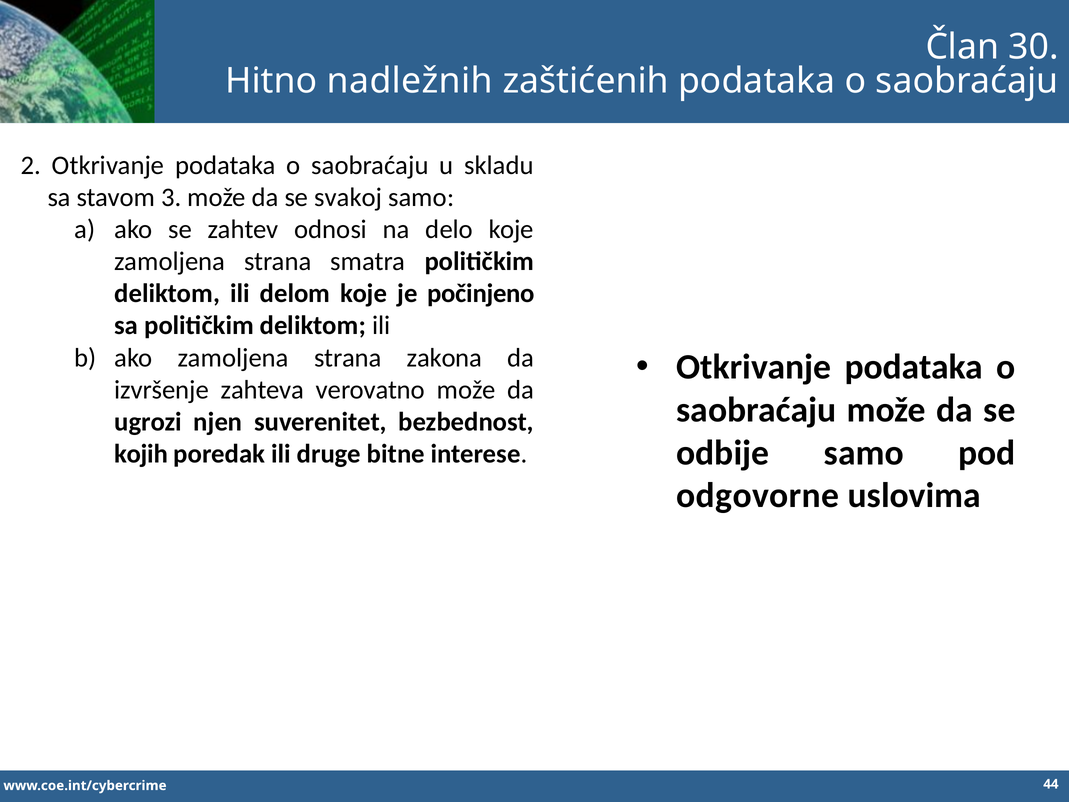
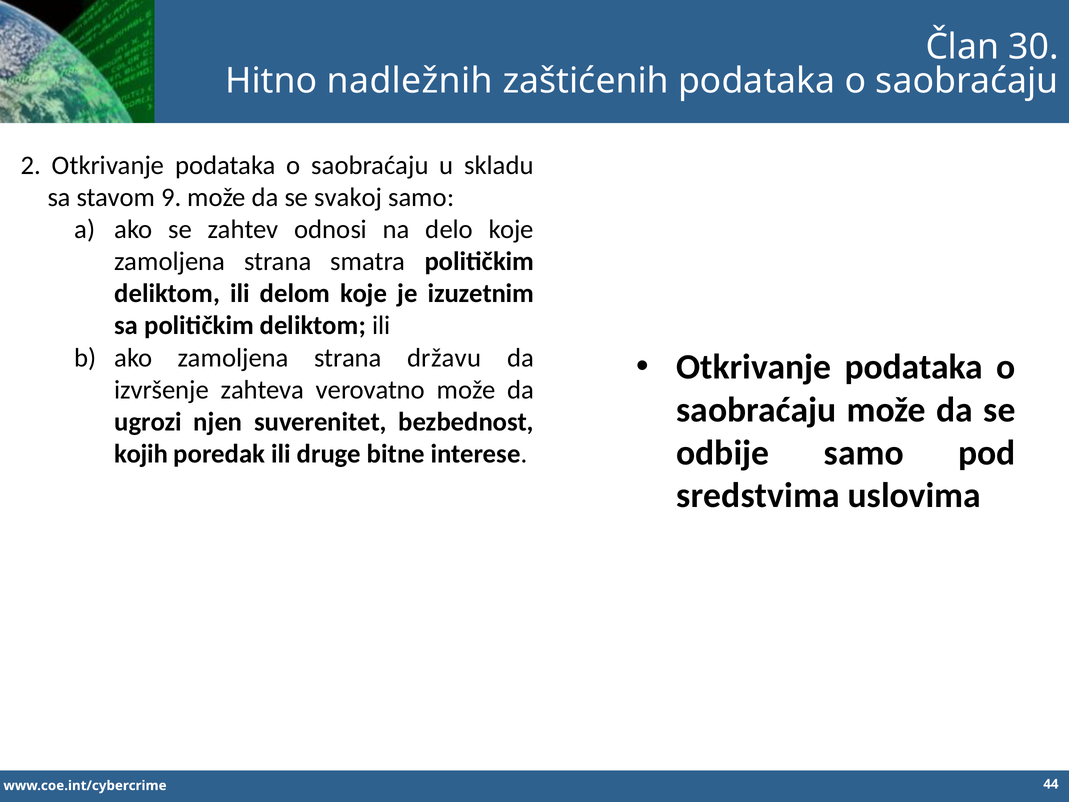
3: 3 -> 9 (171, 197)
počinjeno: počinjeno -> izuzetnim (481, 293)
zakona: zakona -> državu (444, 358)
odgovorne: odgovorne -> sredstvima (758, 495)
